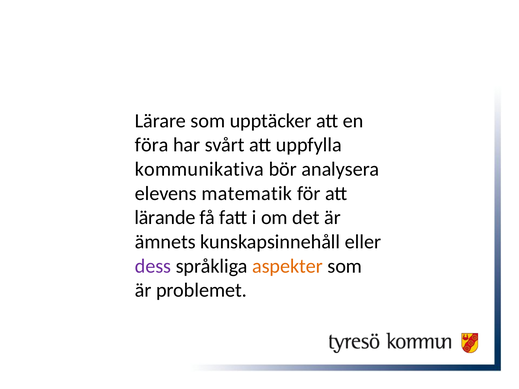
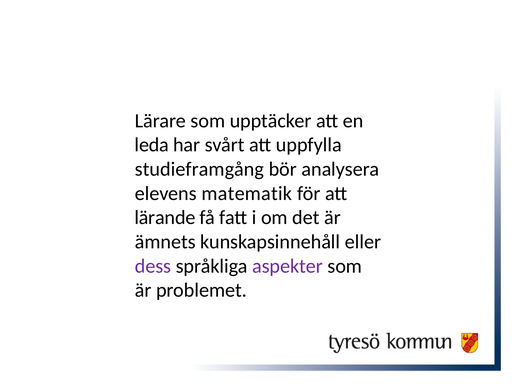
föra: föra -> leda (152, 145)
kommunikativa: kommunikativa -> studieframgång (199, 169)
aspekter colour: orange -> purple (288, 266)
